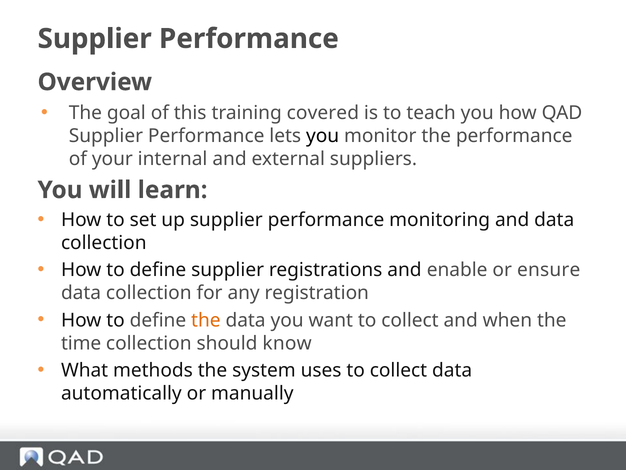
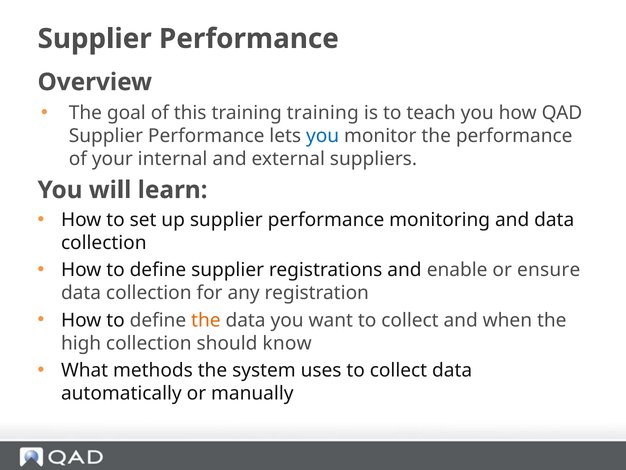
training covered: covered -> training (323, 113)
you colour: black -> blue (323, 136)
time: time -> high (81, 343)
